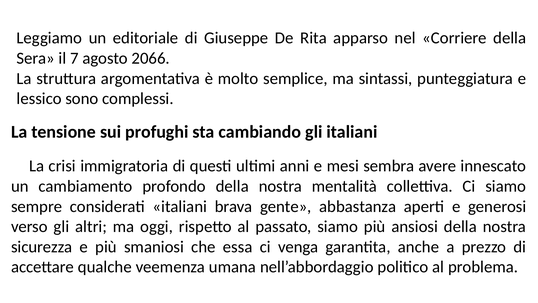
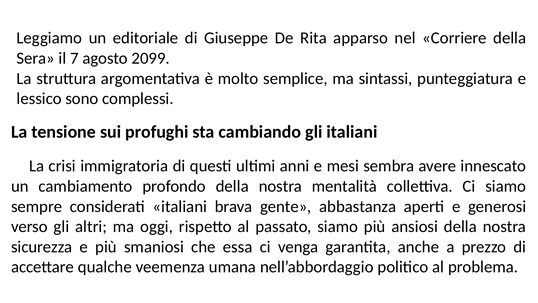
2066: 2066 -> 2099 (151, 58)
